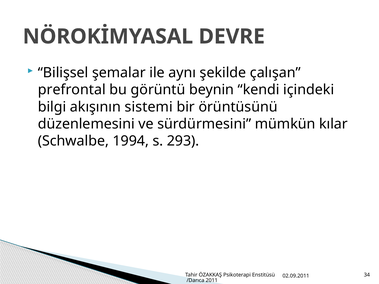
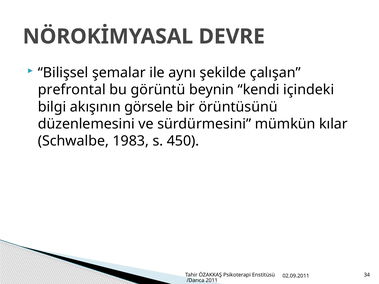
sistemi: sistemi -> görsele (149, 107)
1994: 1994 -> 1983 (131, 141)
293: 293 -> 450 (183, 141)
